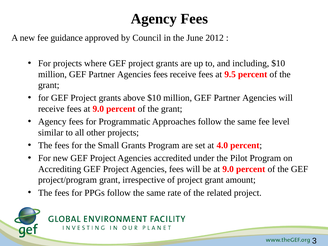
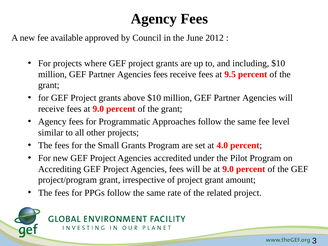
guidance: guidance -> available (67, 38)
